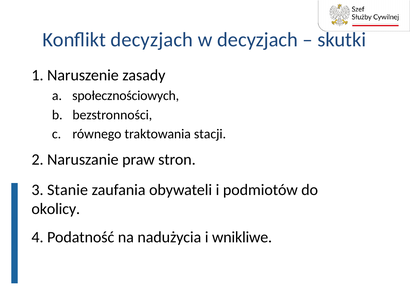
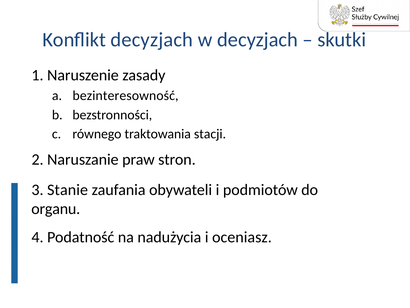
społecznościowych: społecznościowych -> bezinteresowność (126, 96)
okolicy: okolicy -> organu (56, 209)
wnikliwe: wnikliwe -> oceniasz (242, 237)
